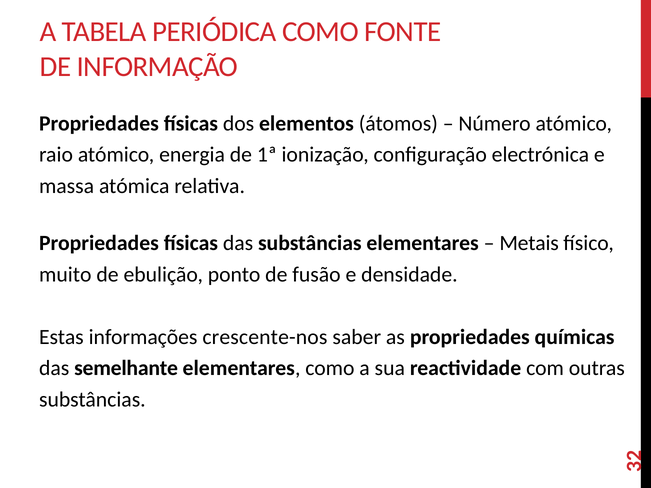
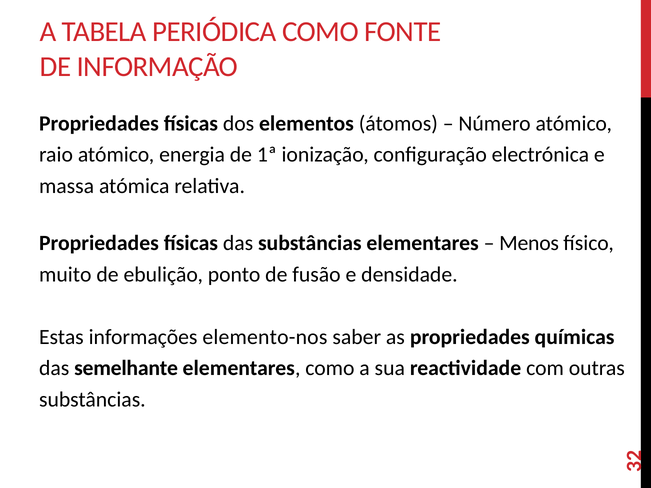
Metais: Metais -> Menos (529, 243)
crescente-nos: crescente-nos -> elemento-nos (265, 337)
